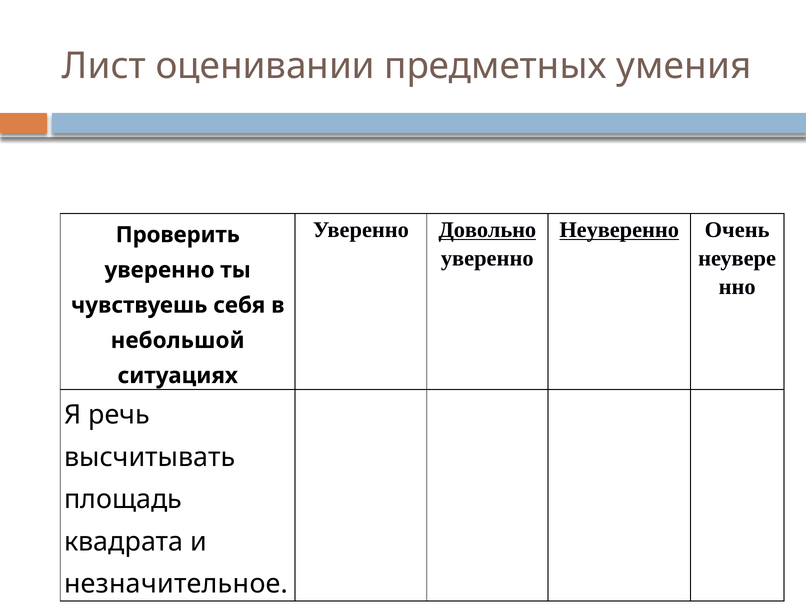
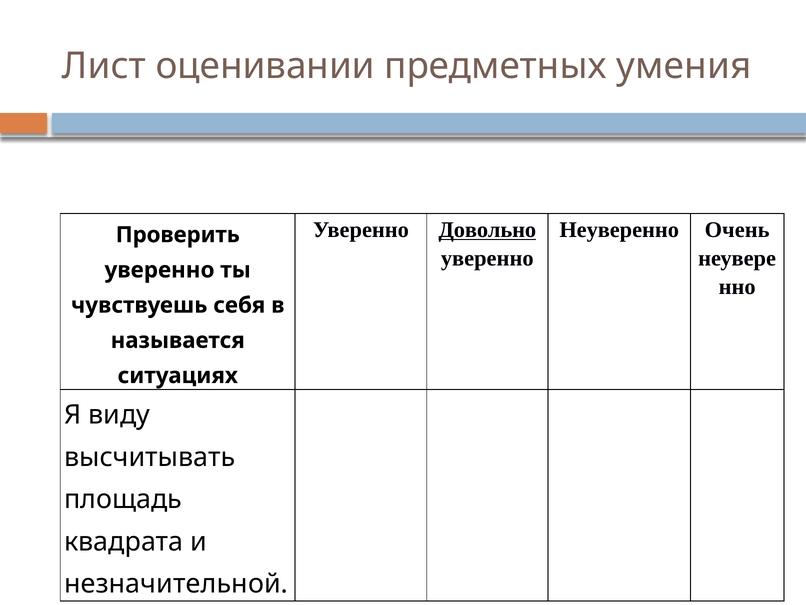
Неуверенно underline: present -> none (619, 230)
небольшой: небольшой -> называется (178, 340)
речь: речь -> виду (119, 415)
незначительное: незначительное -> незначительной (176, 583)
